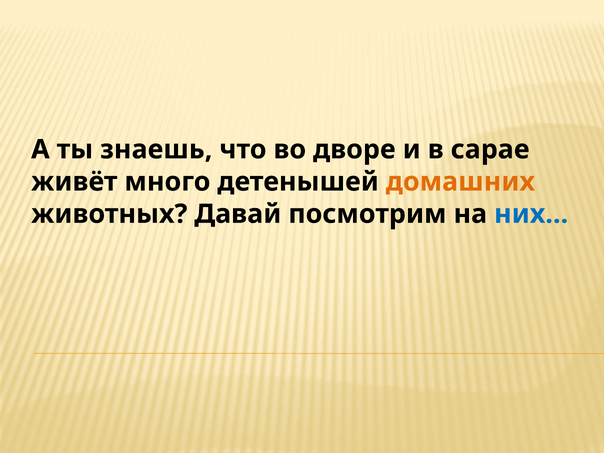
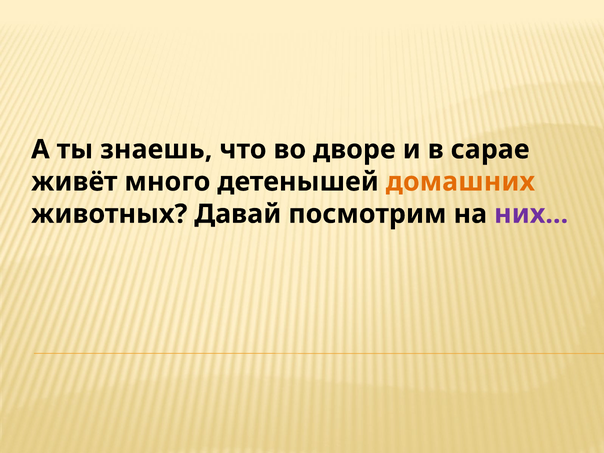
них… colour: blue -> purple (531, 214)
